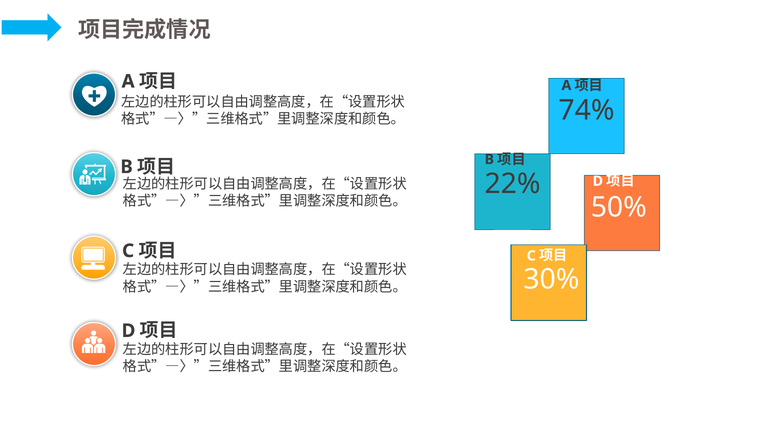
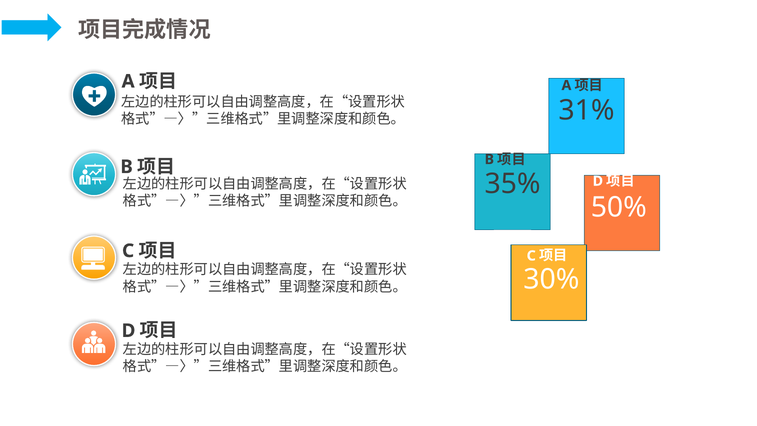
74%: 74% -> 31% (586, 110)
22%: 22% -> 35% (513, 184)
